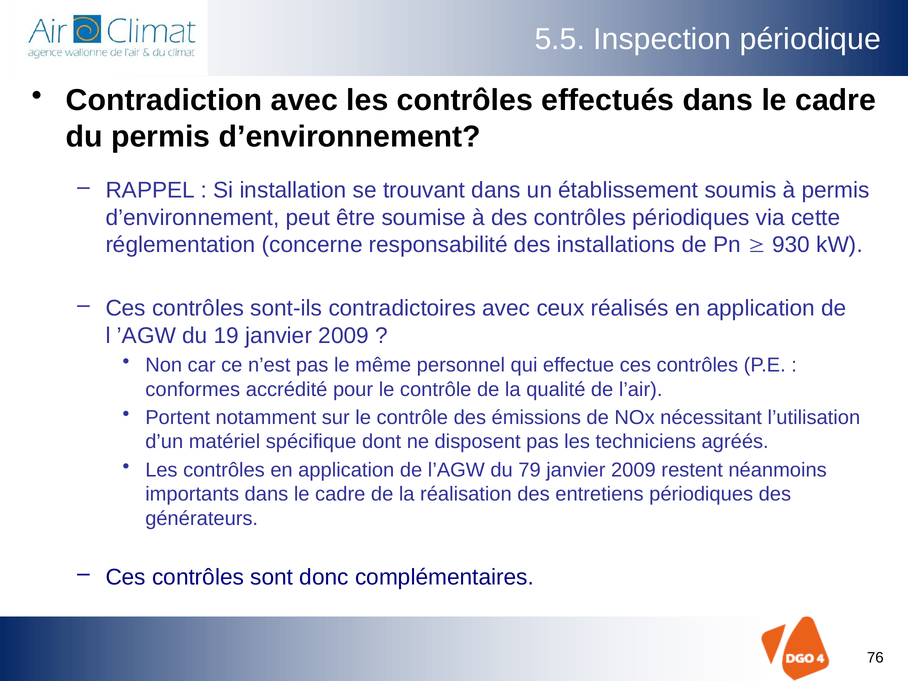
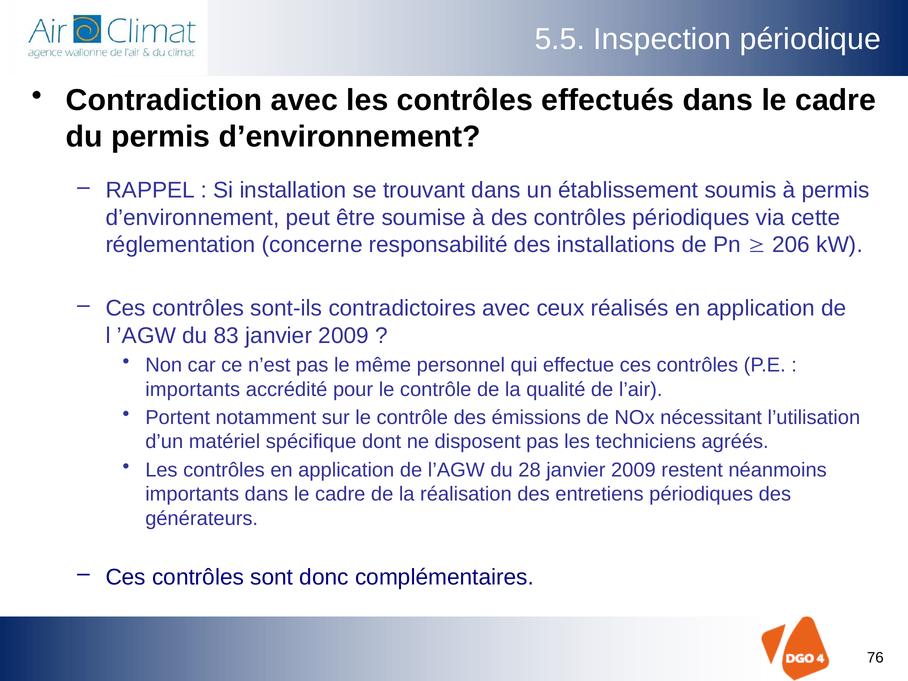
930: 930 -> 206 (791, 245)
19: 19 -> 83 (226, 336)
conformes: conformes -> importants (193, 389)
79: 79 -> 28 (530, 470)
